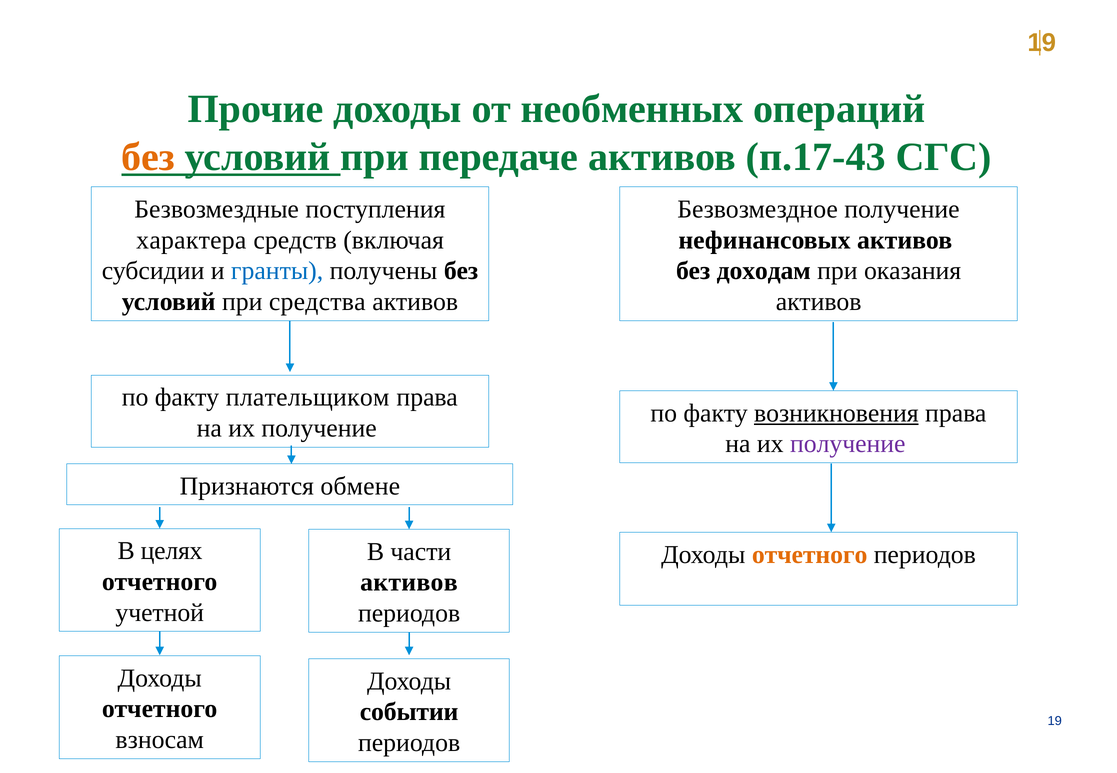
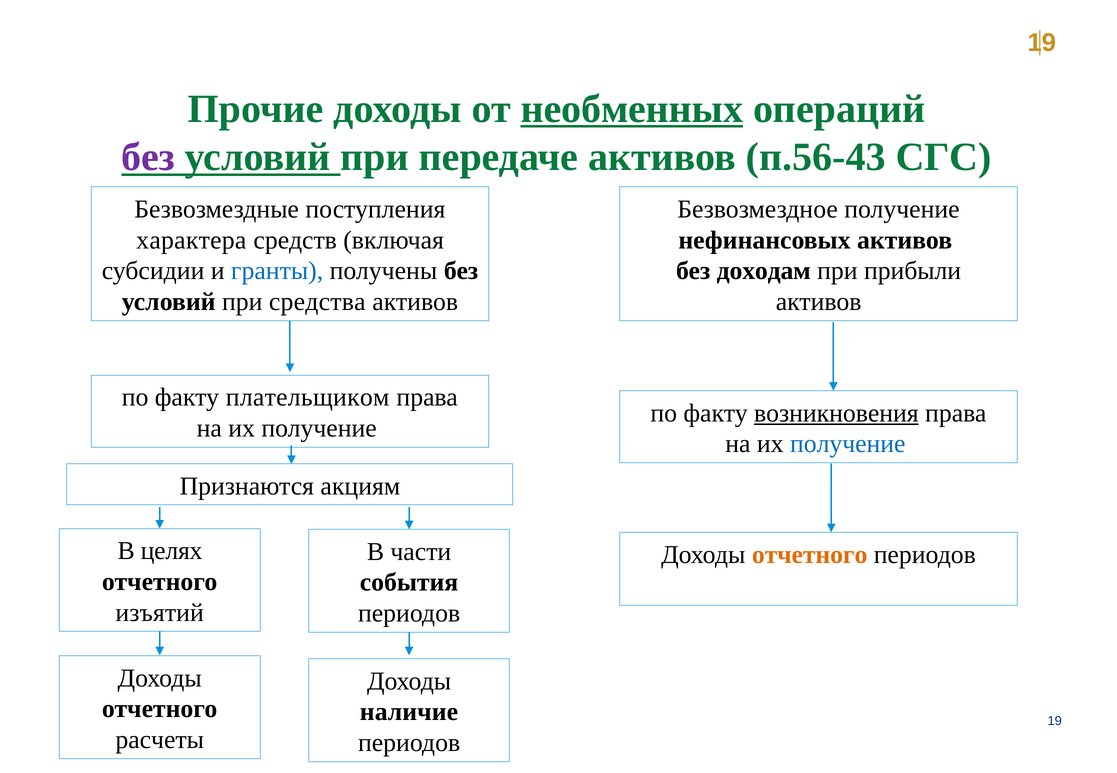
необменных underline: none -> present (632, 109)
без colour: orange -> purple (148, 157)
п.17-43: п.17-43 -> п.56-43 (816, 157)
оказания: оказания -> прибыли (913, 271)
получение colour: purple -> blue (848, 444)
обмене: обмене -> акциям (360, 486)
активов: активов -> события (409, 583)
учетной: учетной -> изъятий (160, 613)
событии: событии -> наличие (409, 712)
взносам: взносам -> расчеты (160, 740)
